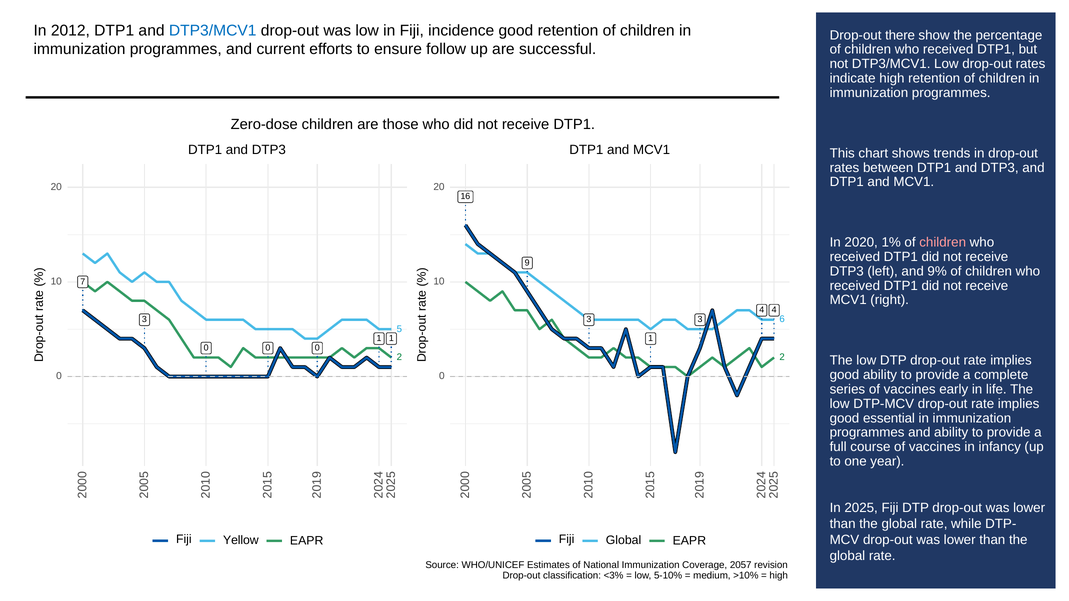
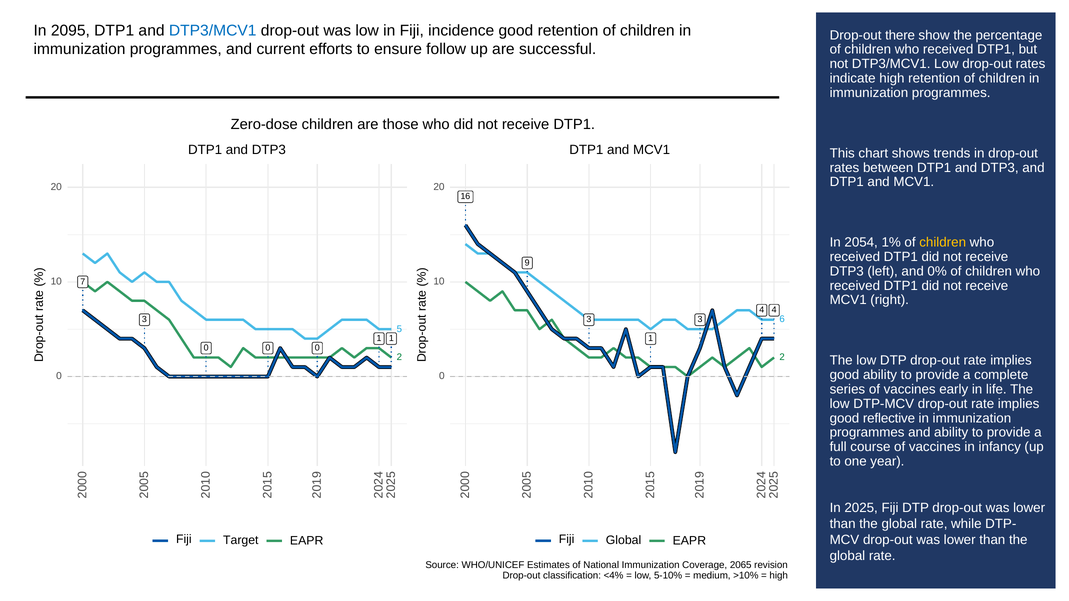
2012: 2012 -> 2095 (70, 30)
2020: 2020 -> 2054 (861, 243)
children colour: pink -> yellow (943, 243)
9%: 9% -> 0% (937, 271)
essential: essential -> reflective (889, 418)
Yellow: Yellow -> Target (241, 541)
2057: 2057 -> 2065 (741, 565)
<3%: <3% -> <4% (614, 576)
